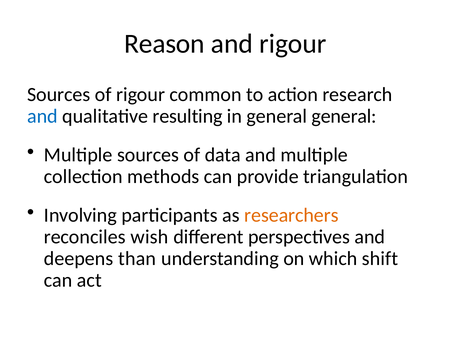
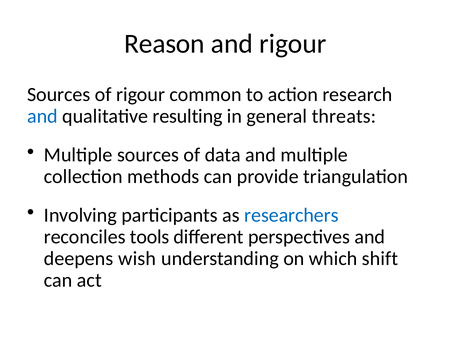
general general: general -> threats (344, 116)
researchers colour: orange -> blue (291, 216)
wish: wish -> tools (150, 237)
than: than -> wish (137, 259)
